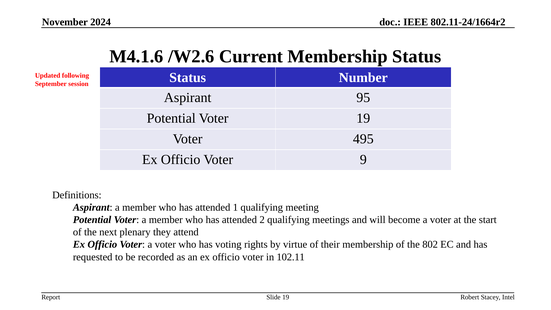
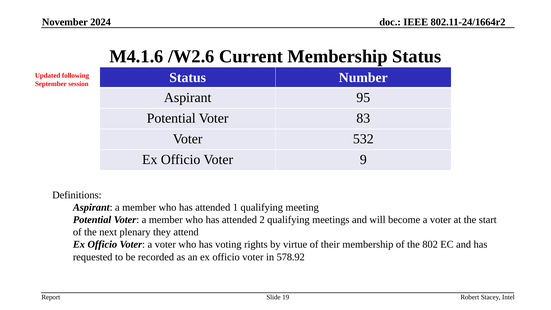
Voter 19: 19 -> 83 (363, 118)
495: 495 -> 532 (363, 139)
102.11: 102.11 -> 578.92 (291, 257)
